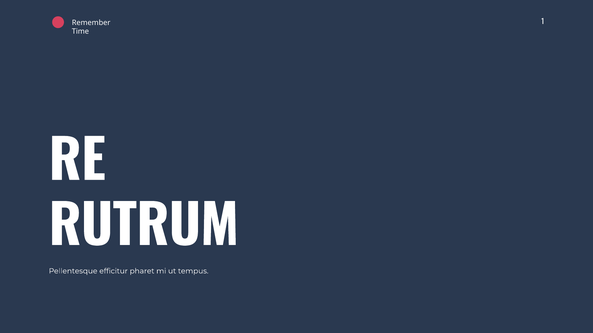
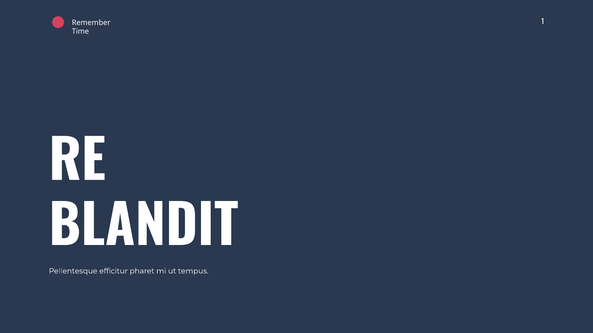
RUTRUM: RUTRUM -> BLANDIT (144, 227)
